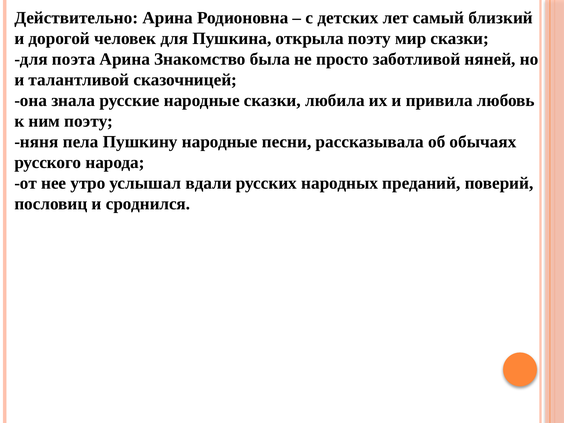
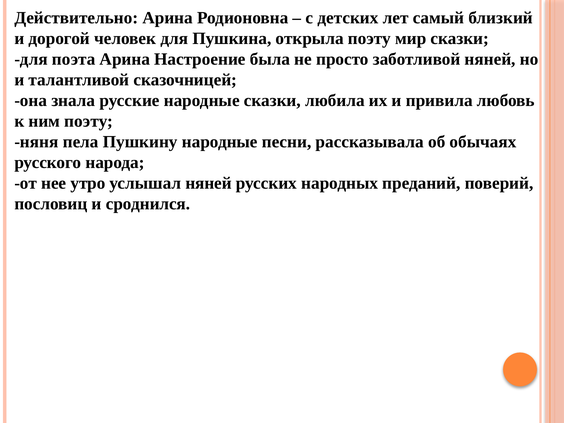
Знакомство: Знакомство -> Настроение (200, 59)
услышал вдали: вдали -> няней (209, 183)
